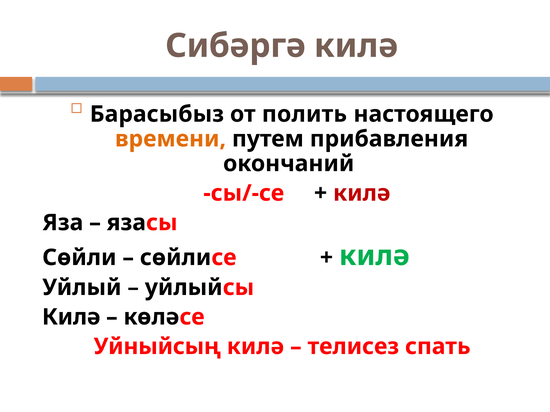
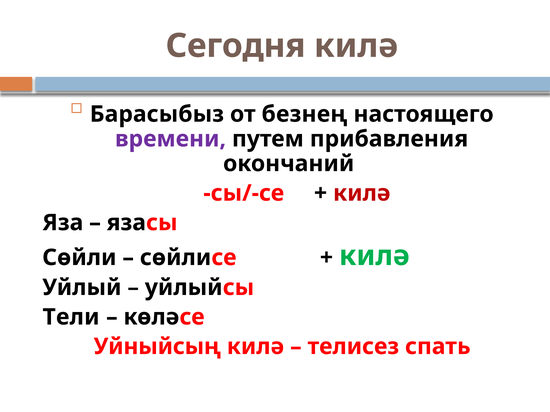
Сибәргә: Сибәргә -> Сегодня (236, 46)
полить: полить -> безнең (304, 114)
времени colour: orange -> purple (170, 139)
Килә: Килә -> Тели (71, 317)
